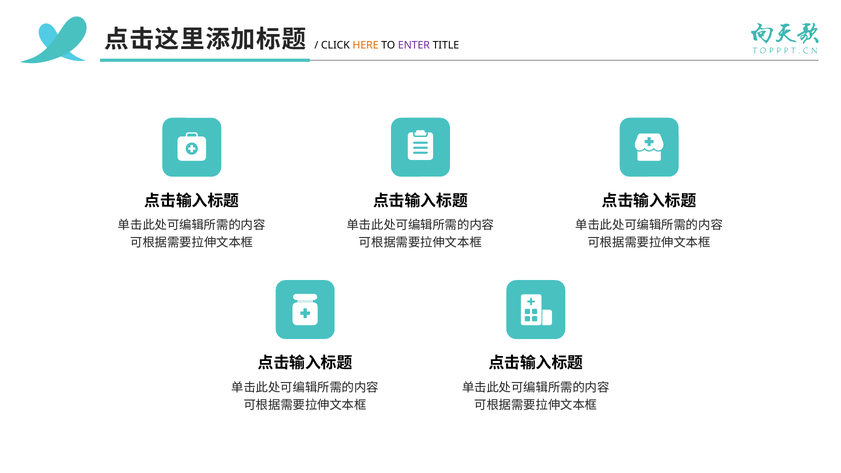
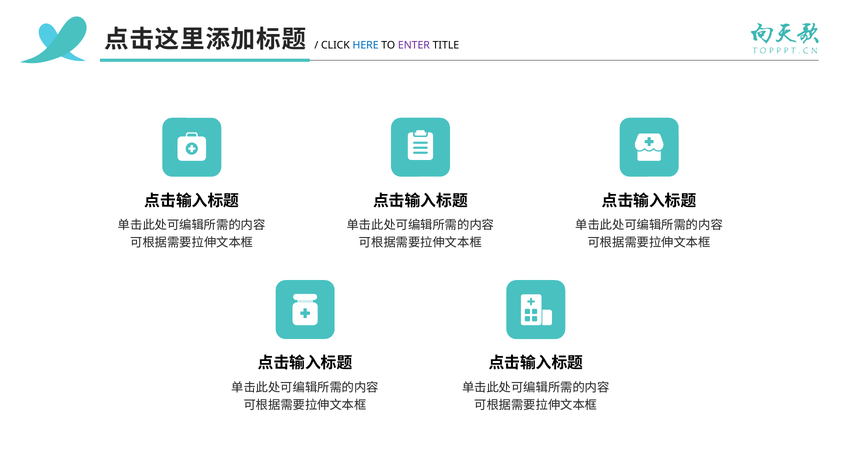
HERE colour: orange -> blue (366, 45)
